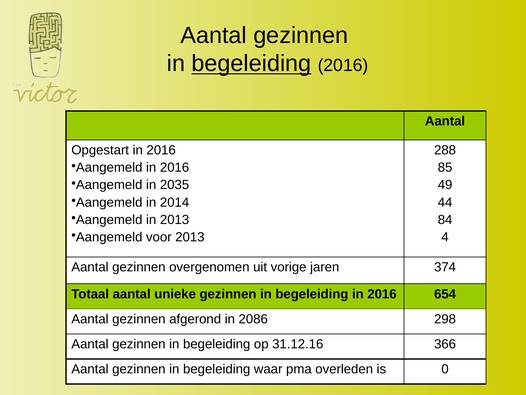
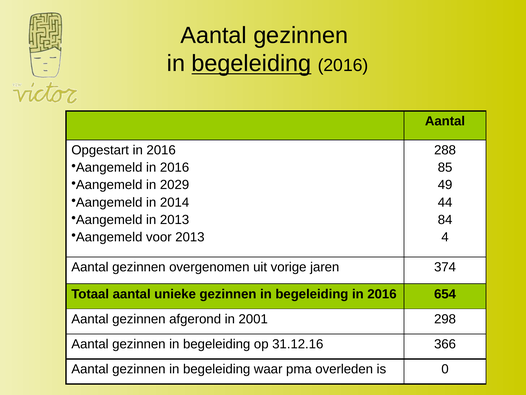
2035: 2035 -> 2029 (175, 185)
2086: 2086 -> 2001 (253, 319)
